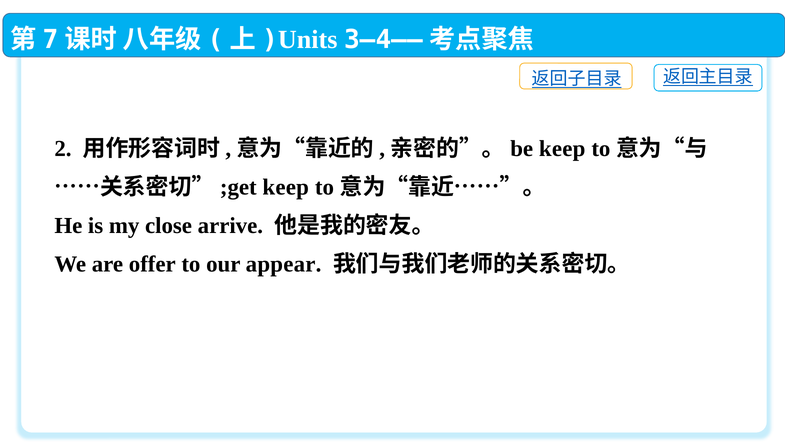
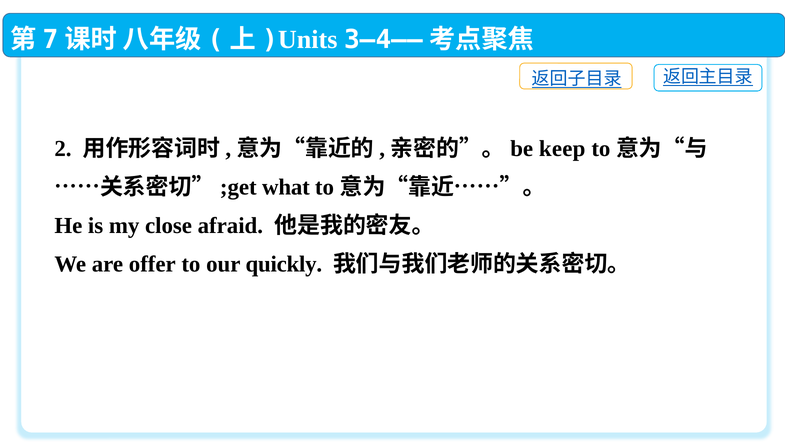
keep: keep -> what (286, 187)
arrive: arrive -> afraid (230, 226)
appear: appear -> quickly (284, 264)
